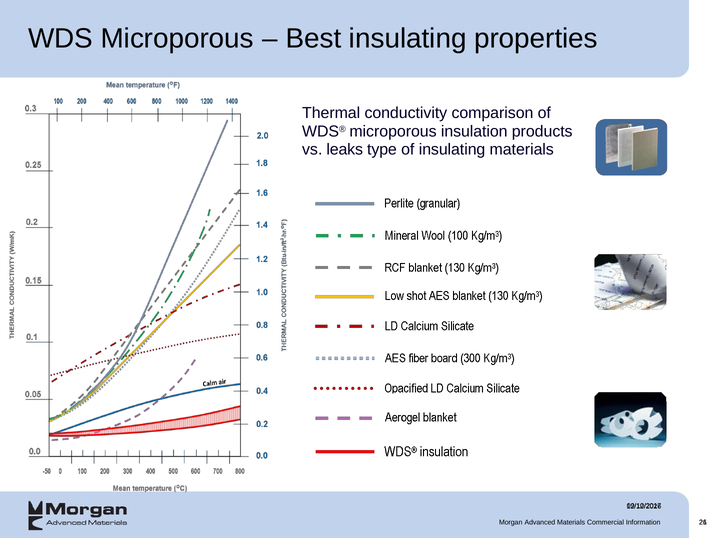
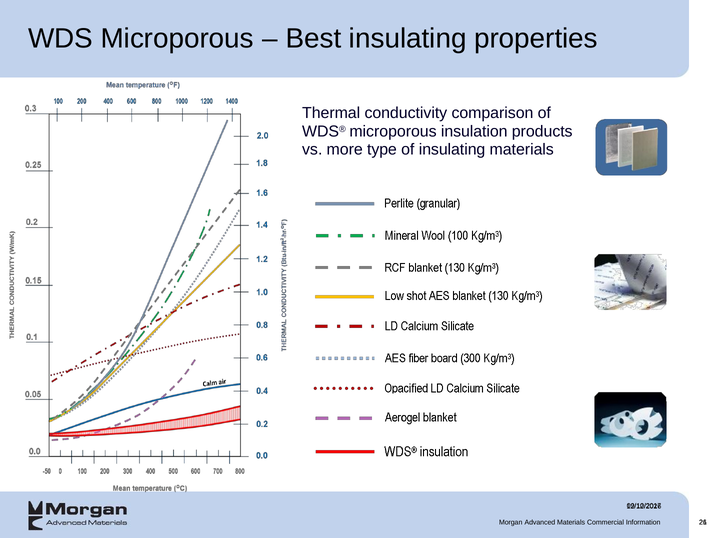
leaks: leaks -> more (345, 150)
